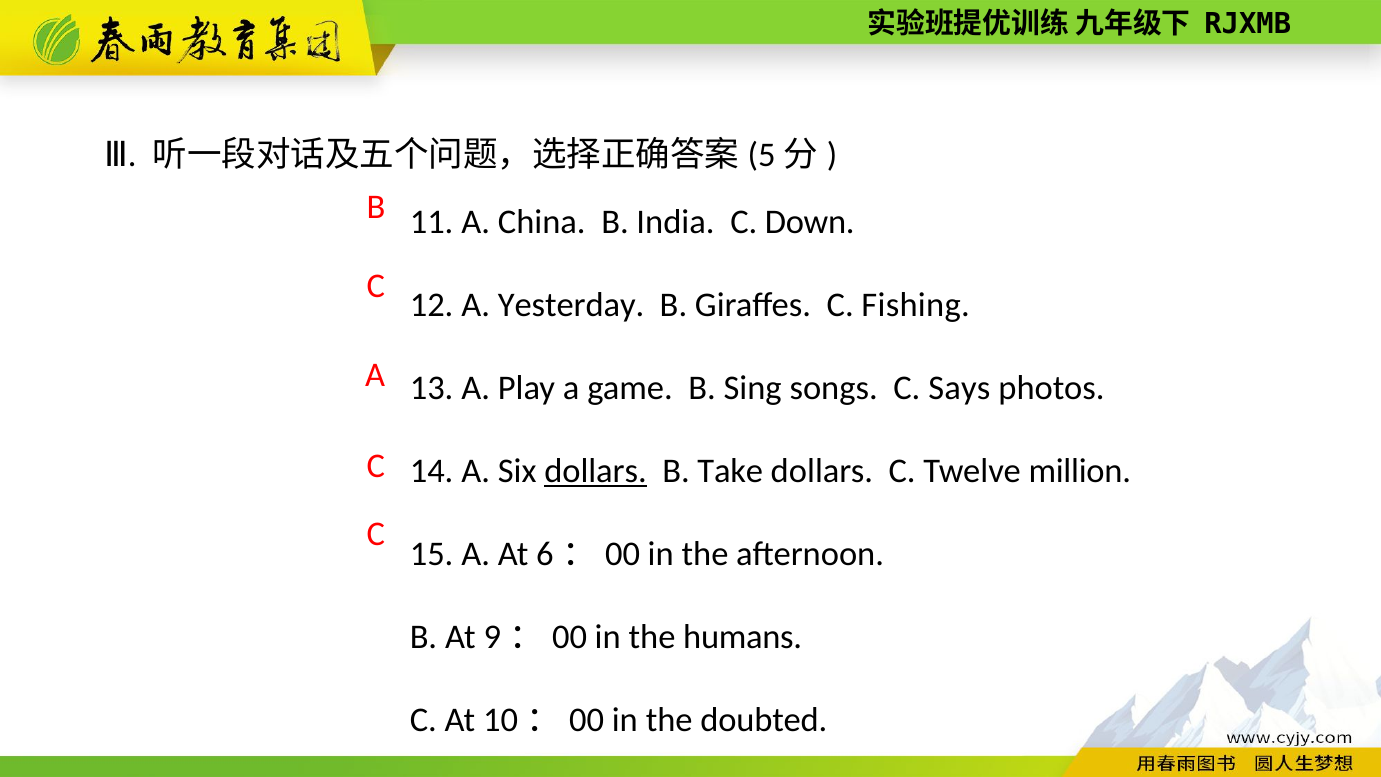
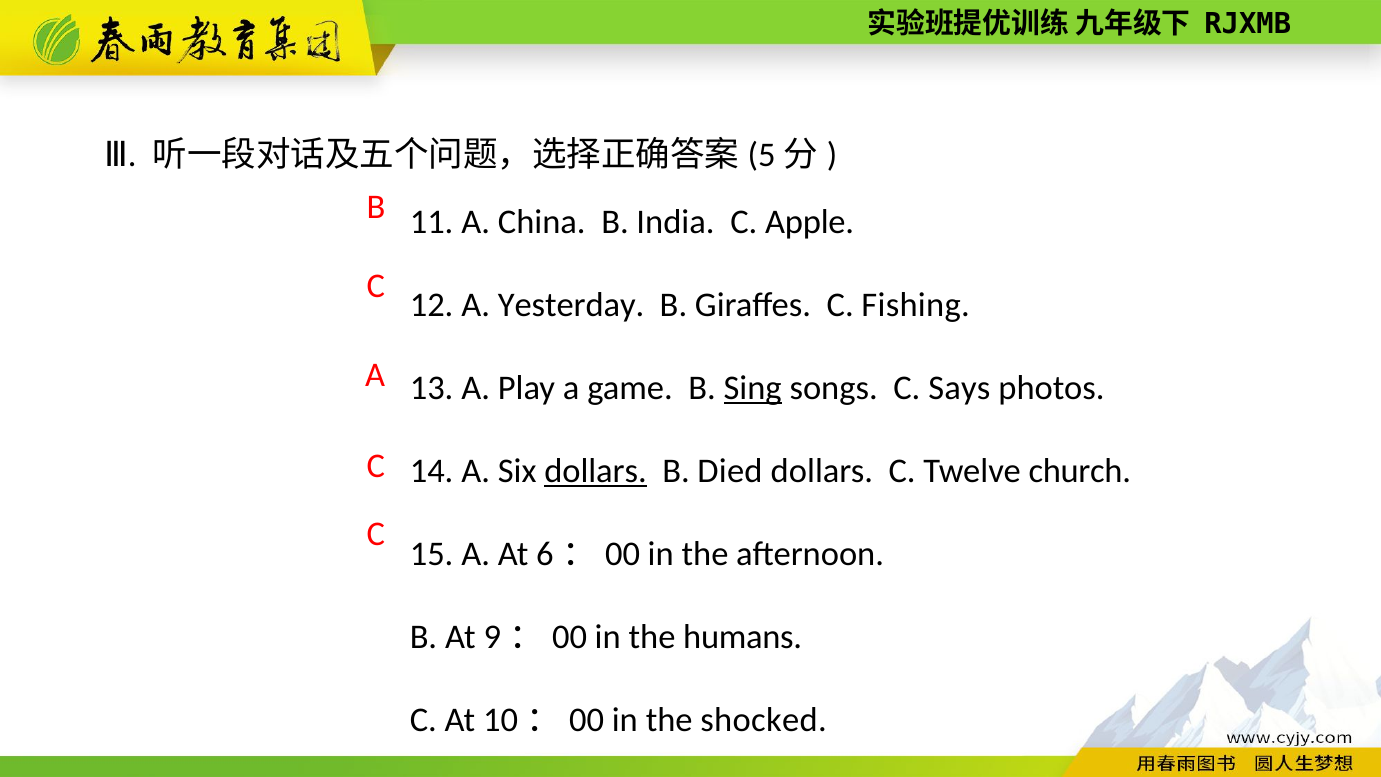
Down: Down -> Apple (810, 222)
Sing underline: none -> present (753, 388)
Take: Take -> Died (730, 471)
million: million -> church (1080, 471)
doubted: doubted -> shocked (764, 720)
